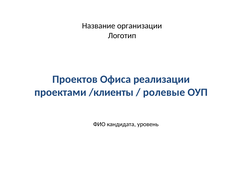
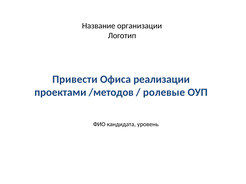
Проектов: Проектов -> Привести (75, 79)
/клиенты: /клиенты -> /методов (111, 93)
